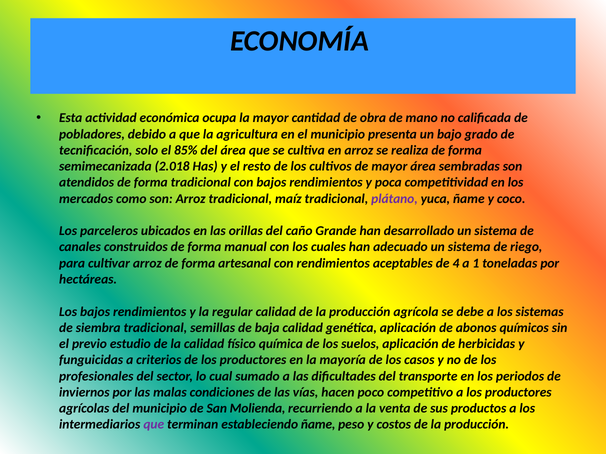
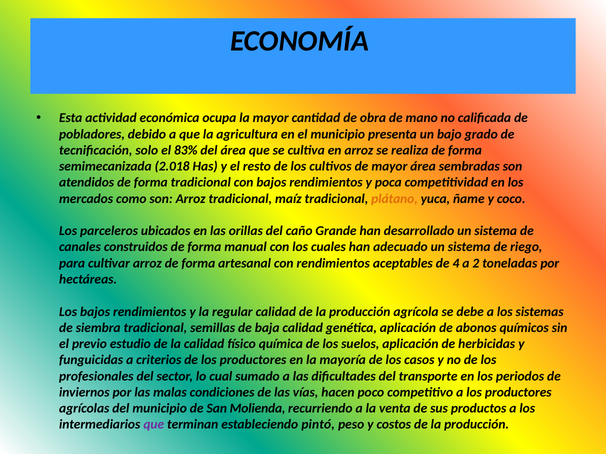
85%: 85% -> 83% (186, 150)
plátano colour: purple -> orange (394, 199)
1: 1 -> 2 (476, 263)
estableciendo ñame: ñame -> pintó (318, 425)
